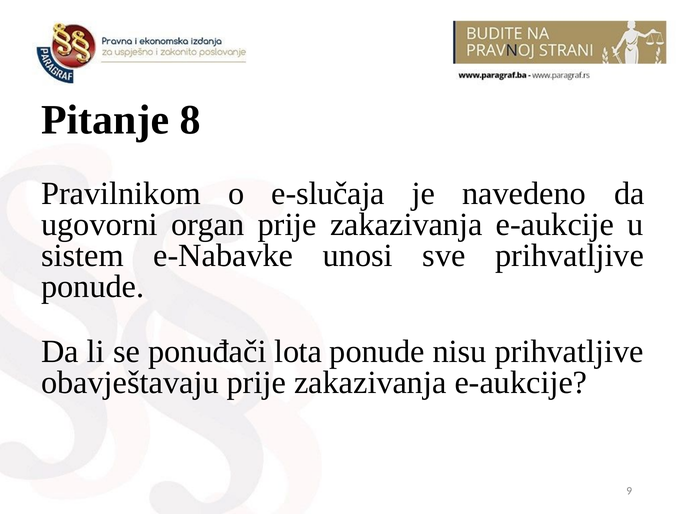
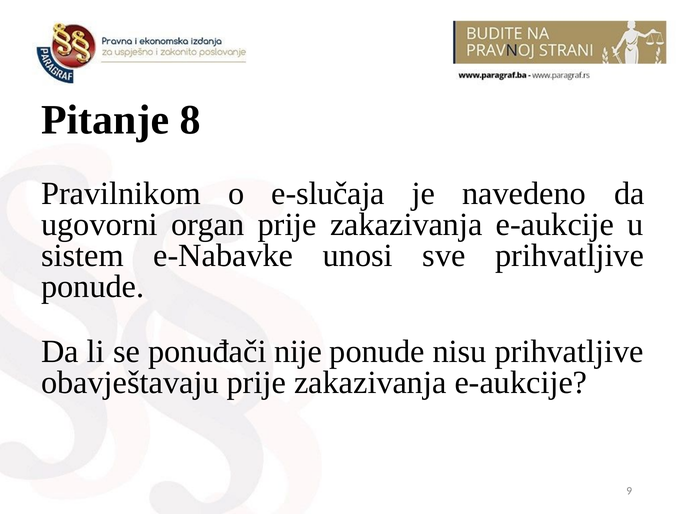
lota: lota -> nije (298, 352)
